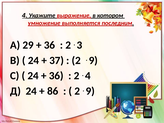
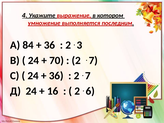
29: 29 -> 84 (28, 45)
37: 37 -> 70 (57, 60)
9: 9 -> 7 (93, 60)
4: 4 -> 7 (88, 76)
86: 86 -> 16 (53, 91)
9: 9 -> 6 (90, 91)
